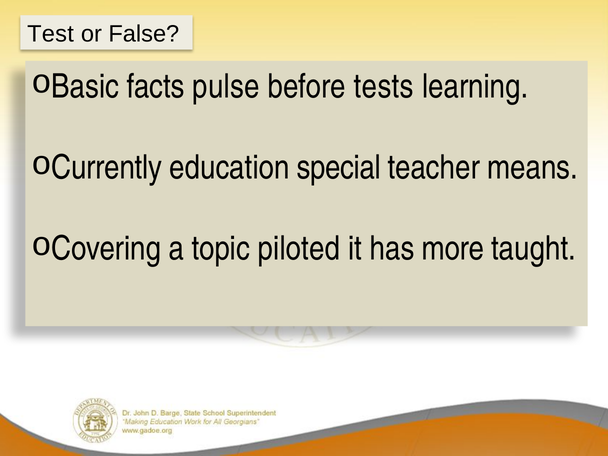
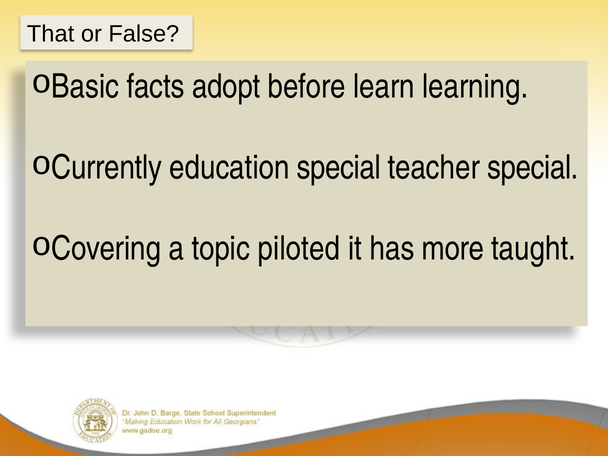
Test: Test -> That (51, 34)
pulse: pulse -> adopt (226, 86)
tests: tests -> learn (384, 86)
teacher means: means -> special (533, 167)
